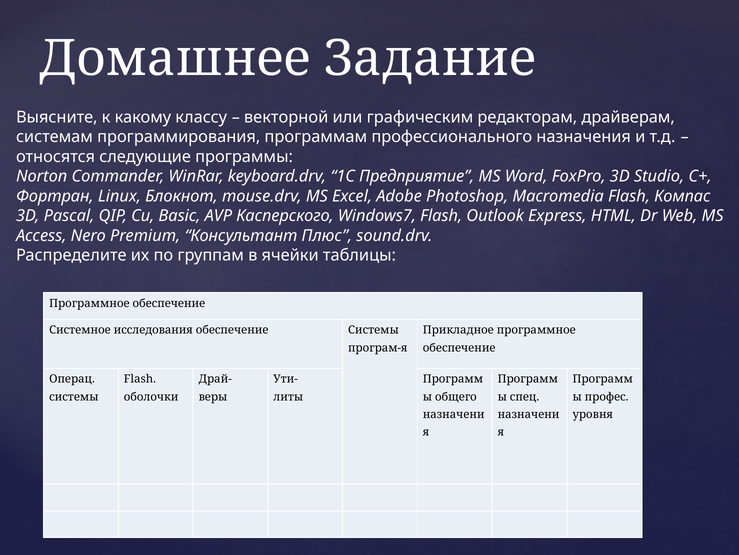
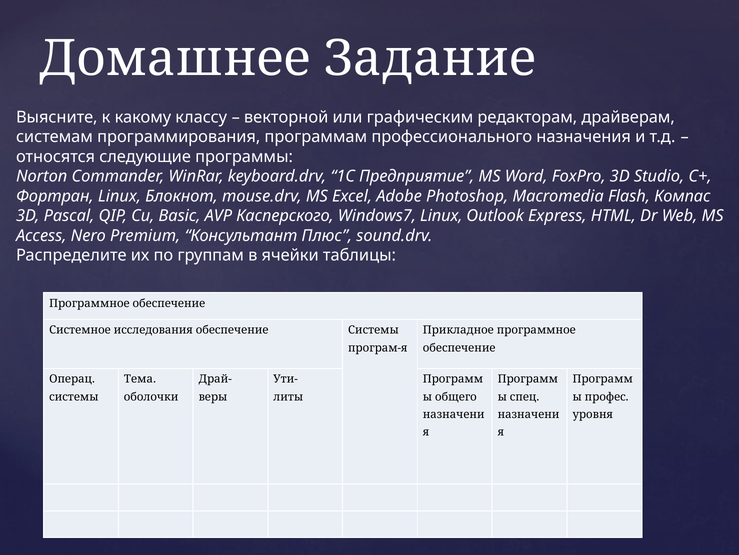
Windows7 Flash: Flash -> Linux (441, 216)
Flash: Flash -> Тема (140, 379)
